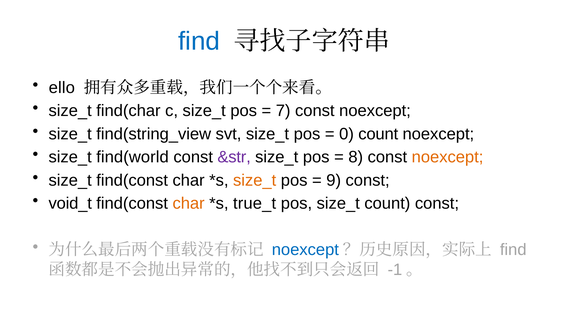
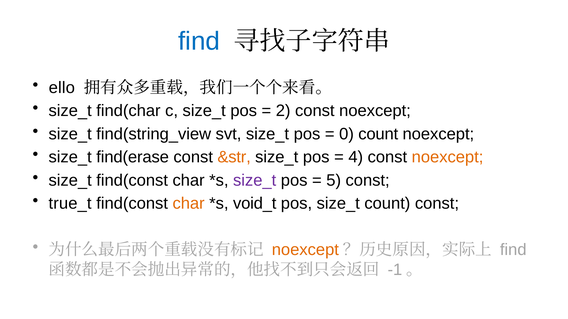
7: 7 -> 2 (283, 111)
find(world: find(world -> find(erase (133, 157)
&str colour: purple -> orange (234, 157)
8: 8 -> 4 (356, 157)
size_t colour: orange -> purple (255, 181)
9: 9 -> 5 (334, 181)
void_t: void_t -> true_t (70, 204)
true_t: true_t -> void_t (255, 204)
noexcept colour: blue -> orange (305, 250)
